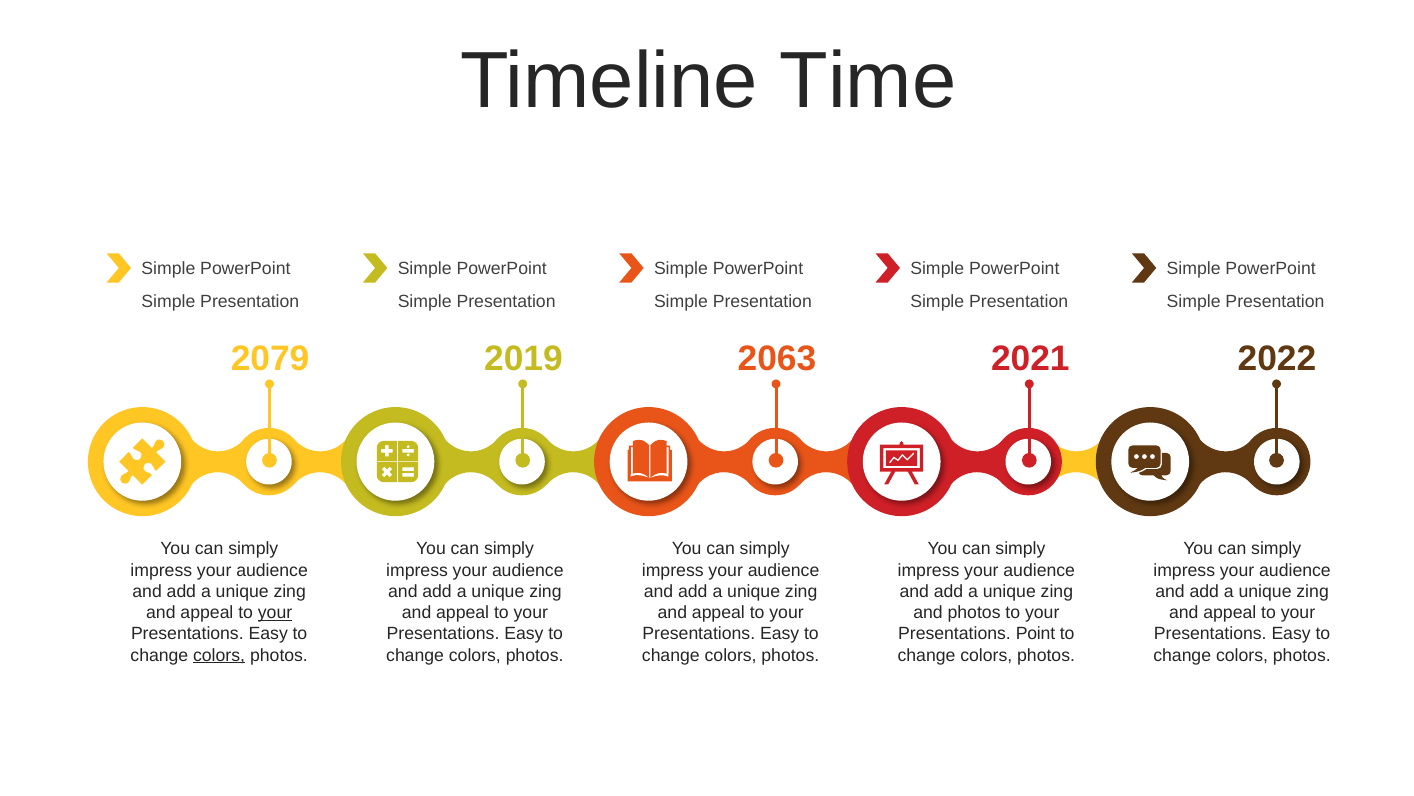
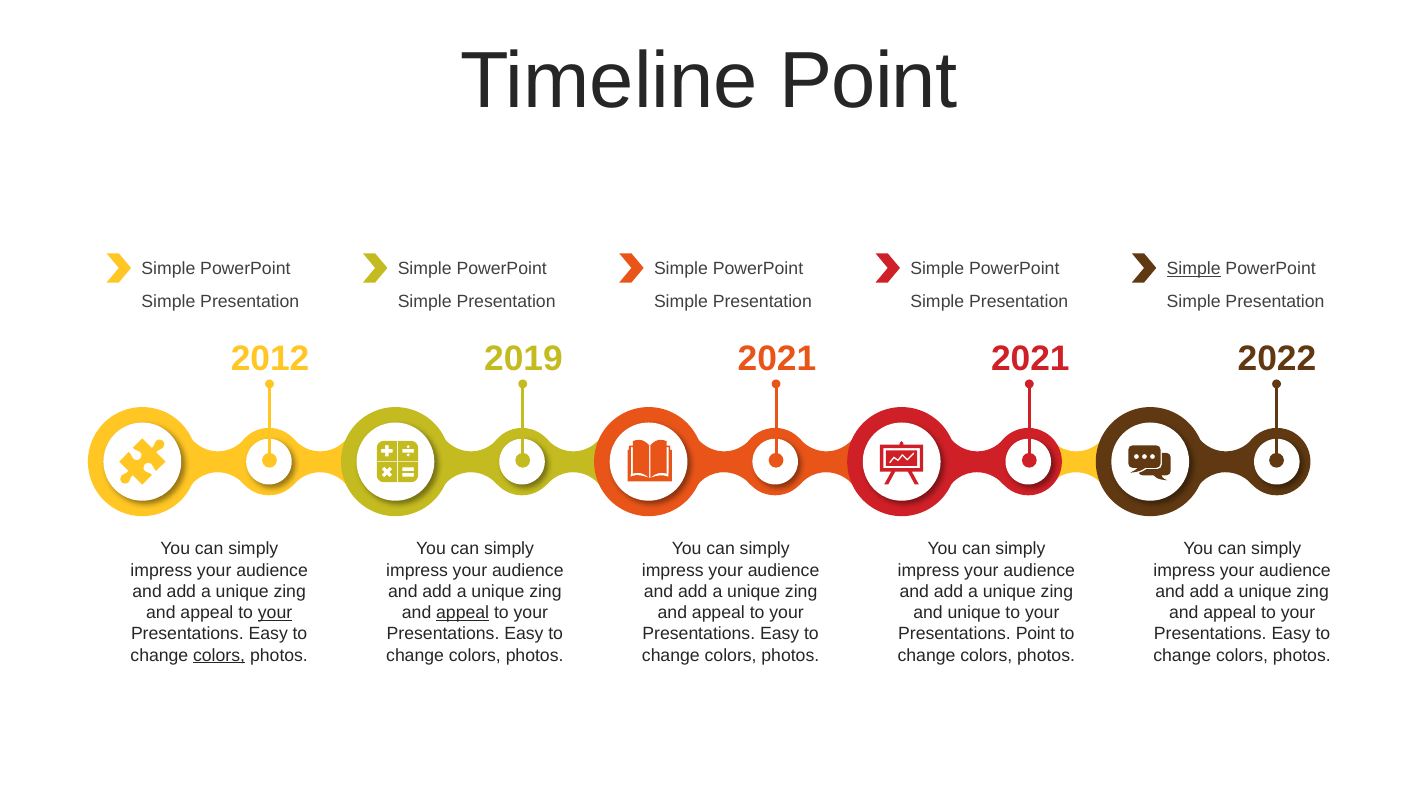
Timeline Time: Time -> Point (868, 81)
Simple underline: none -> present (1194, 269)
2079: 2079 -> 2012 (270, 359)
2063: 2063 -> 2021 (777, 359)
appeal underline: none -> present (463, 612)
and photos: photos -> unique (974, 612)
